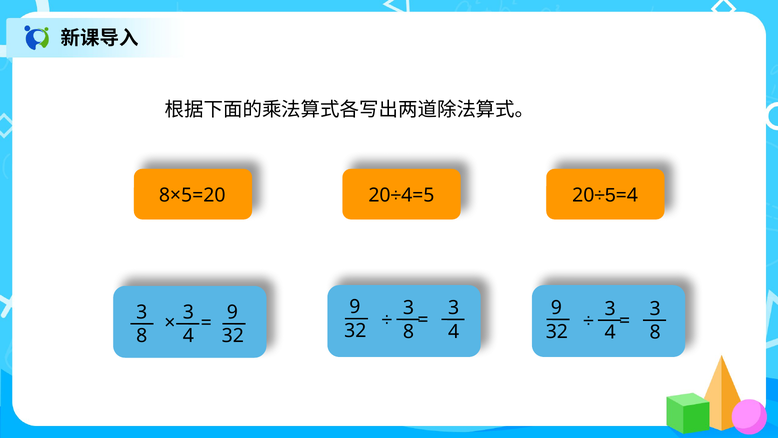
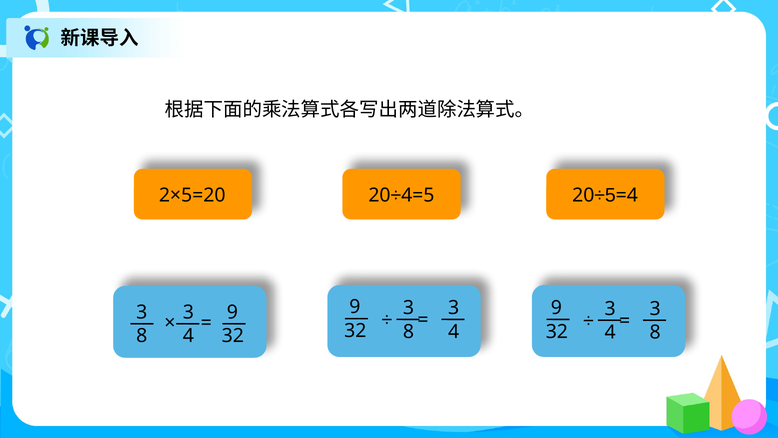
8×5=20: 8×5=20 -> 2×5=20 (192, 195)
